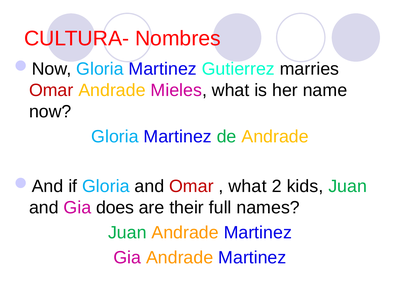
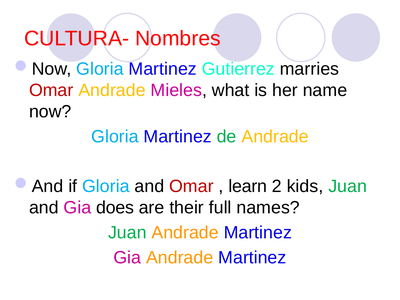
what: what -> learn (248, 186)
